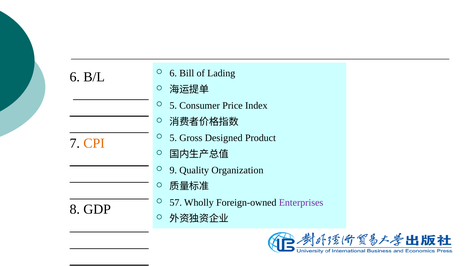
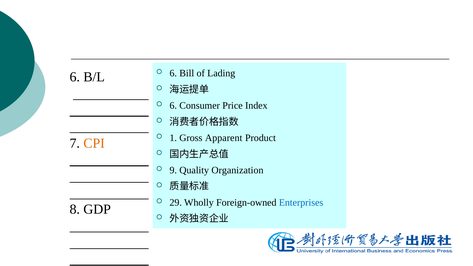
5: 5 -> 6 (173, 106)
5: 5 -> 1 (173, 138)
Designed: Designed -> Apparent (224, 138)
57: 57 -> 29 (176, 203)
Enterprises colour: purple -> blue (301, 203)
